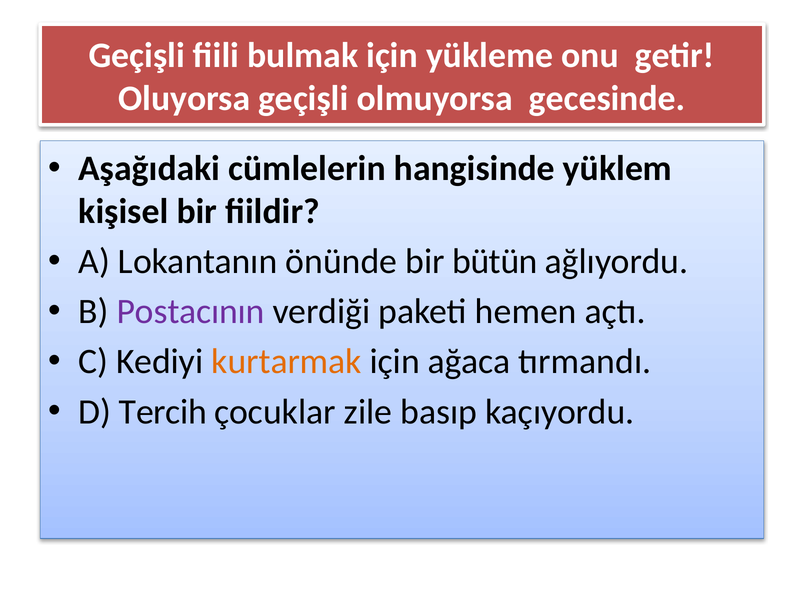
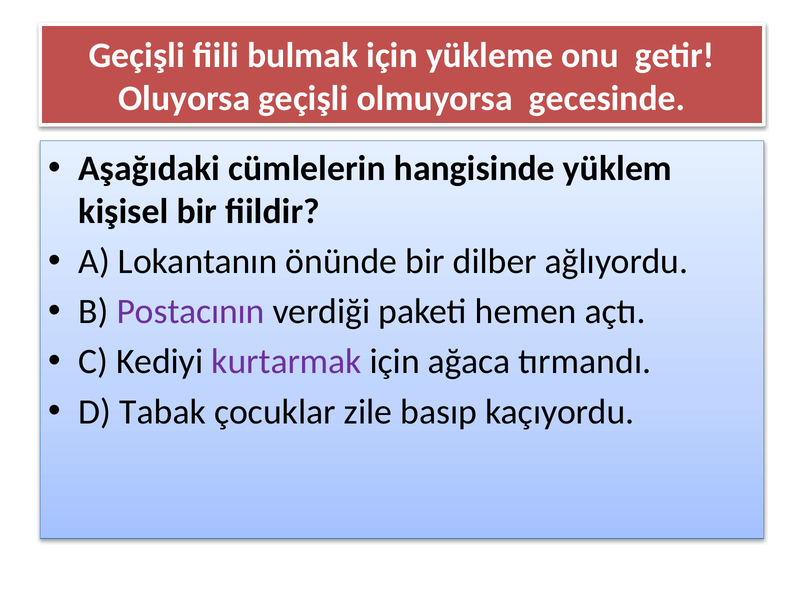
bütün: bütün -> dilber (495, 262)
kurtarmak colour: orange -> purple (287, 362)
Tercih: Tercih -> Tabak (163, 412)
